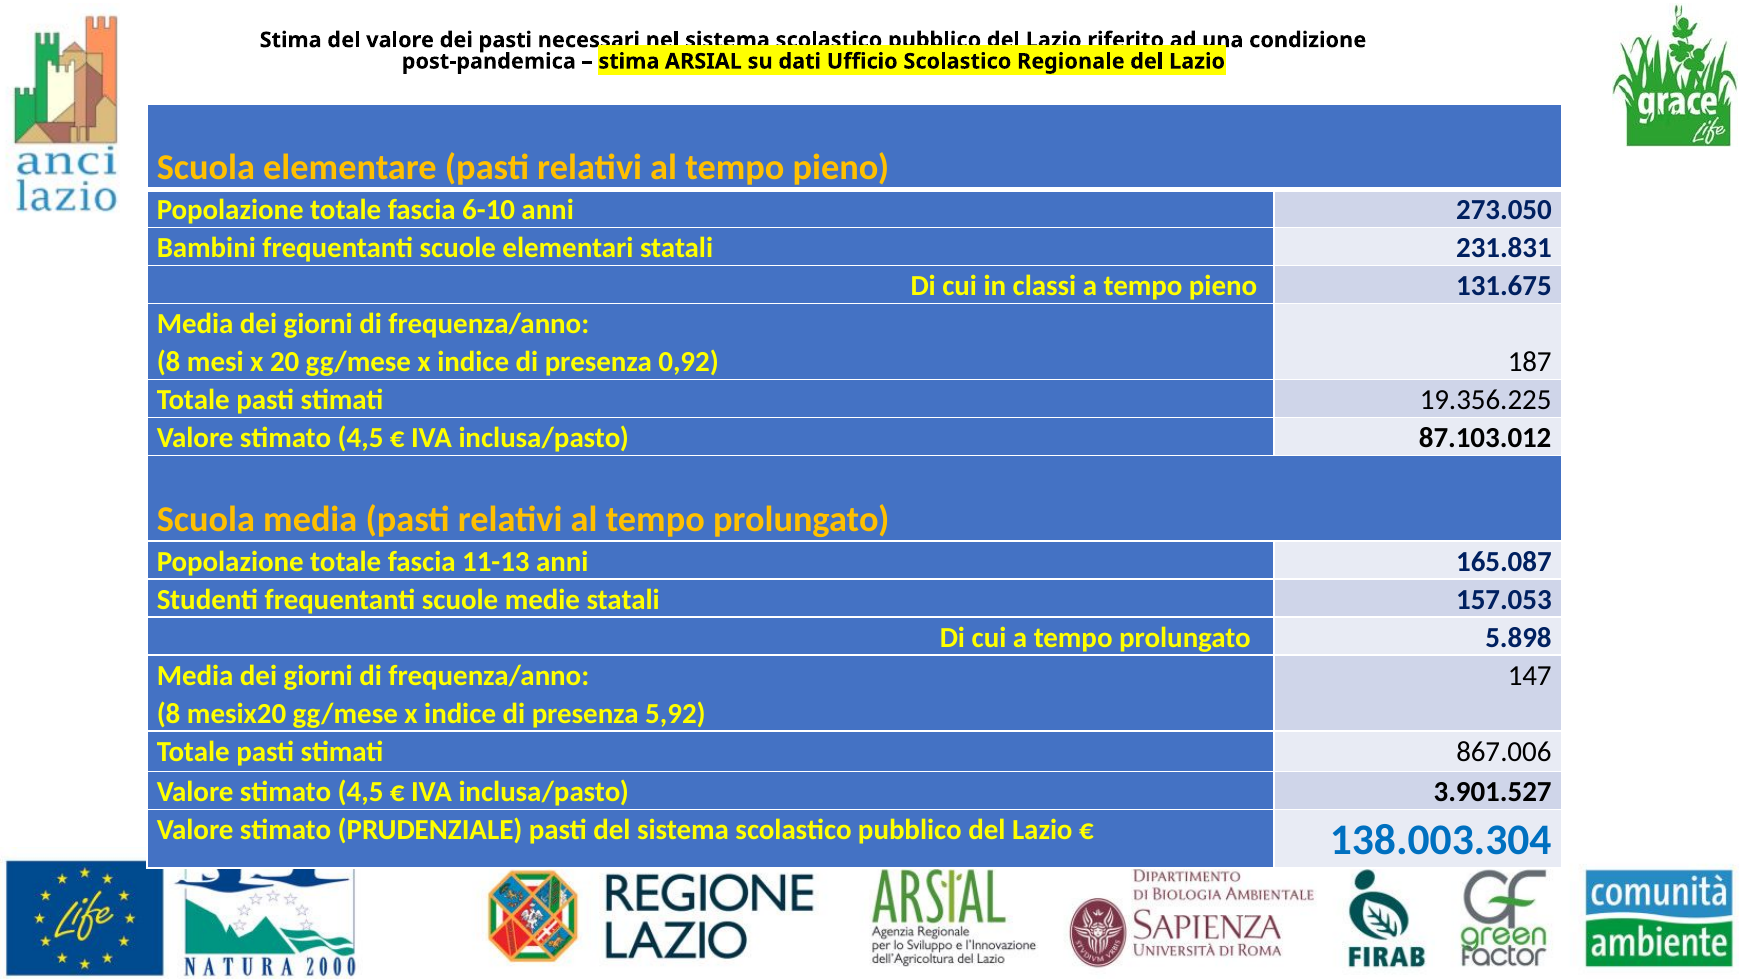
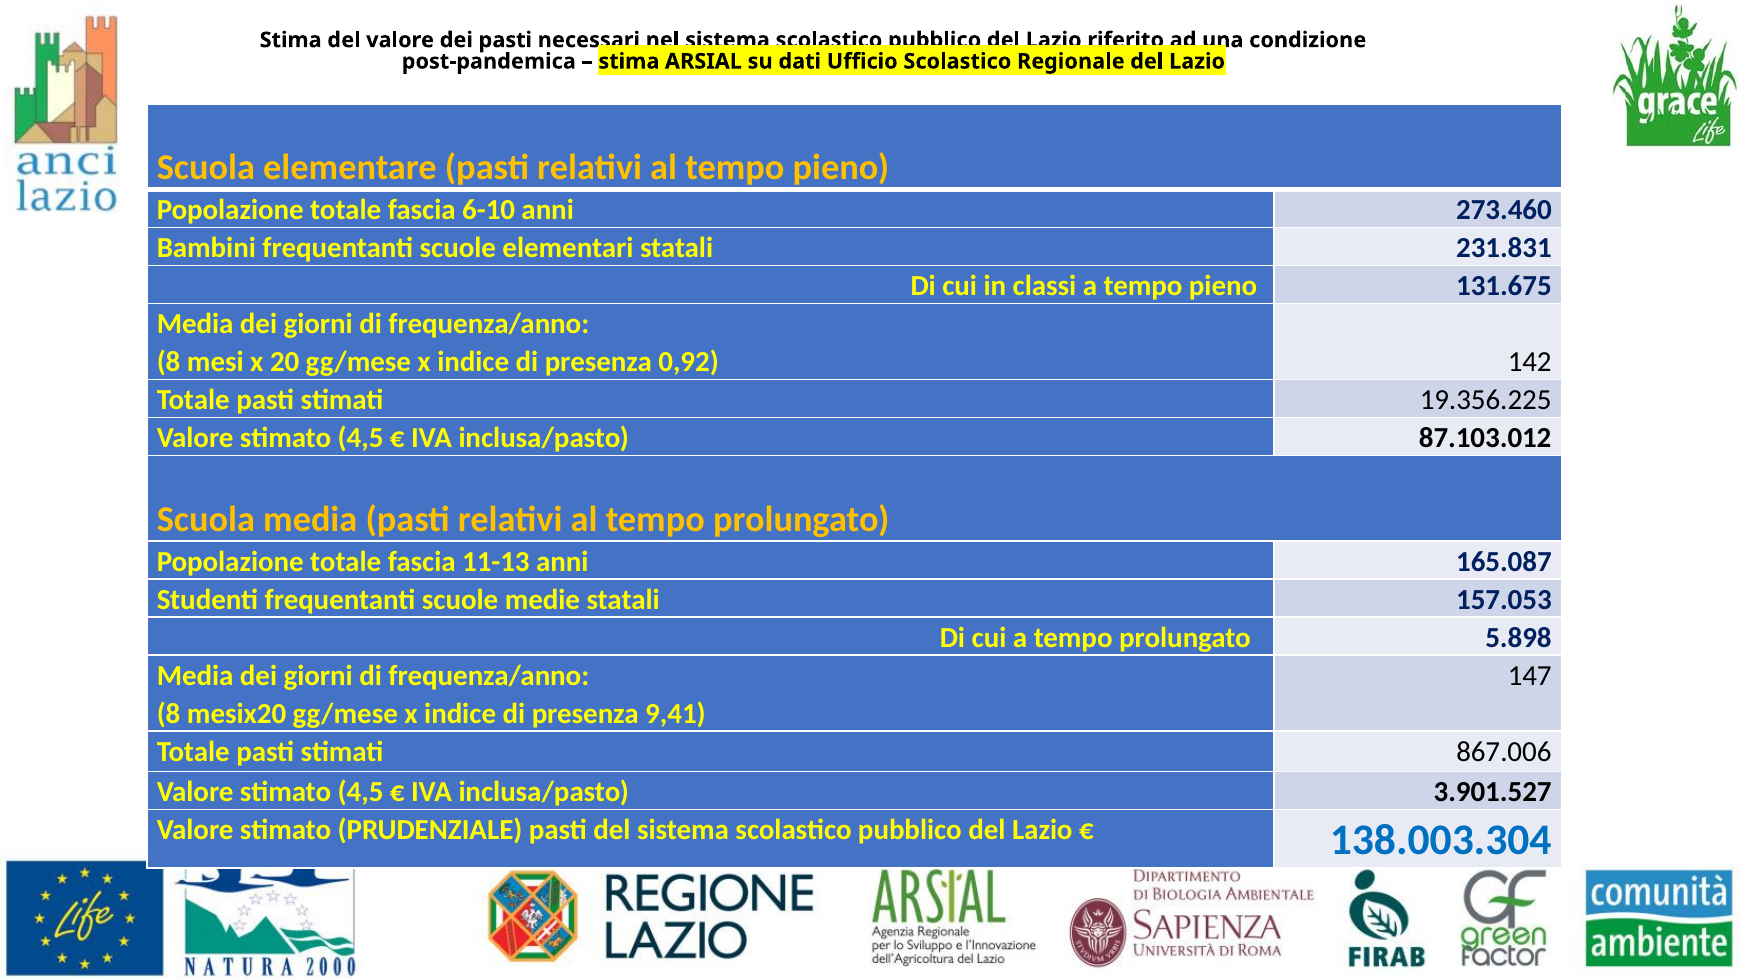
273.050: 273.050 -> 273.460 (1504, 210)
187: 187 -> 142 (1530, 362)
5,92: 5,92 -> 9,41 (675, 714)
